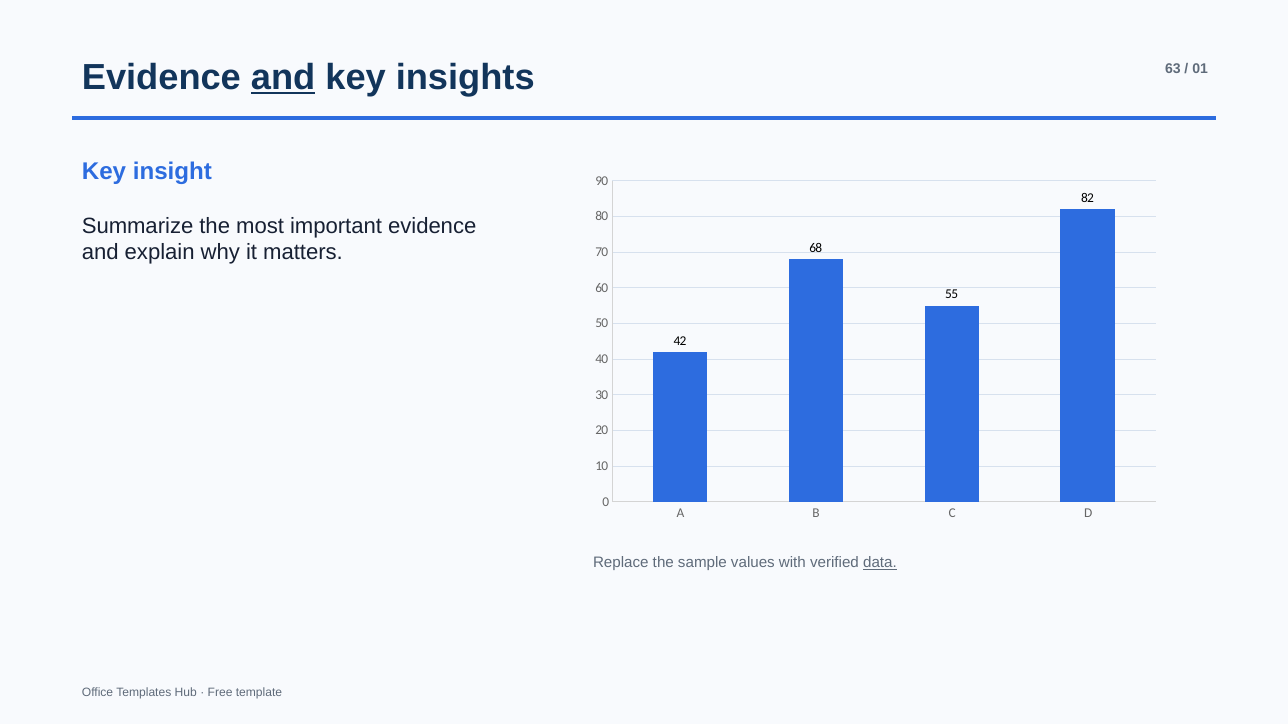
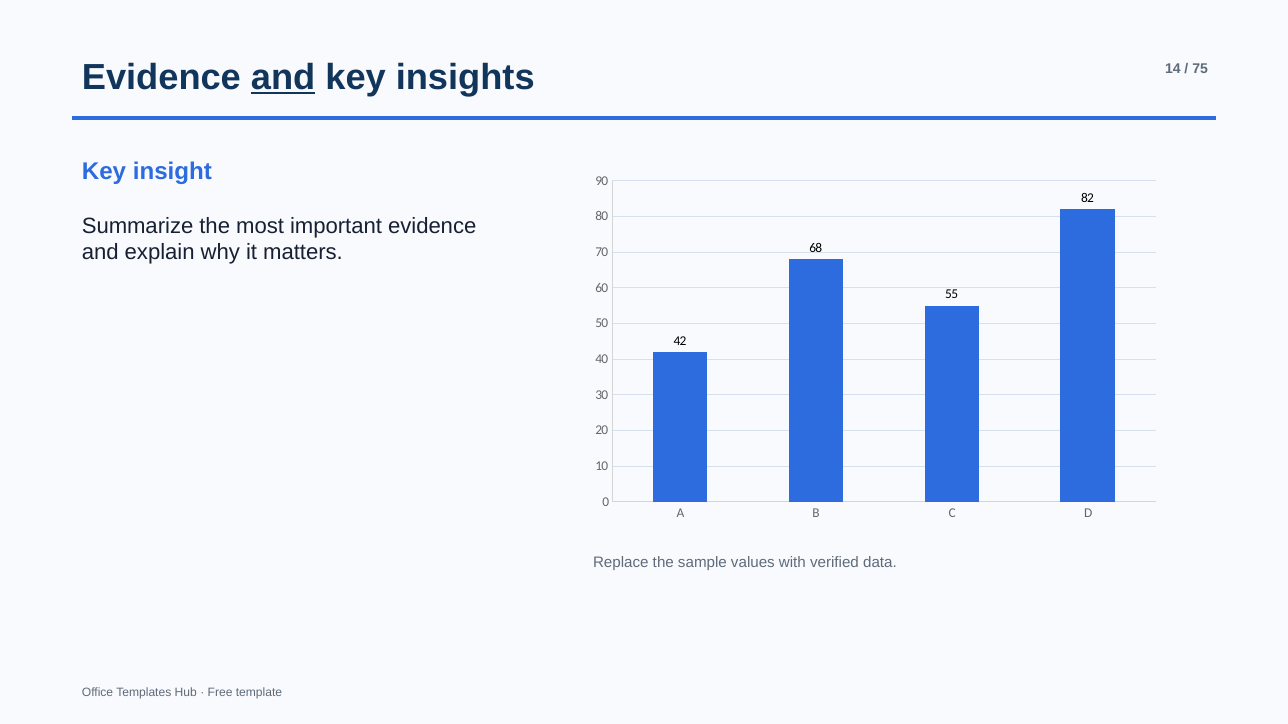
63: 63 -> 14 (1173, 69)
01: 01 -> 75 (1200, 69)
data underline: present -> none (880, 563)
